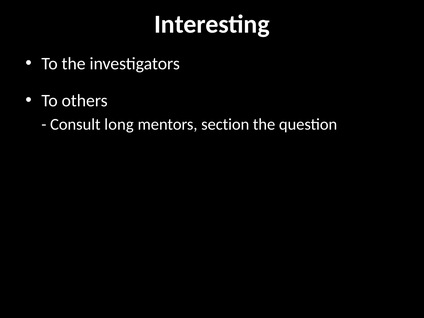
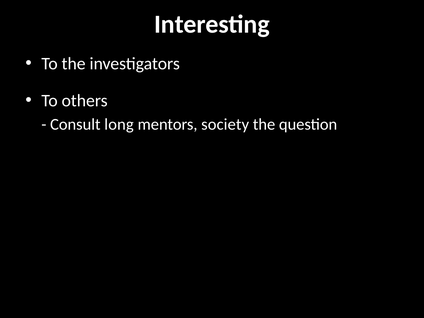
section: section -> society (225, 125)
